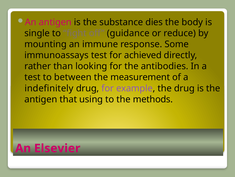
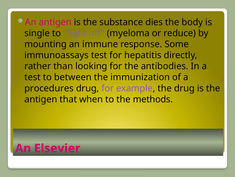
guidance: guidance -> myeloma (128, 33)
achieved: achieved -> hepatitis (143, 55)
measurement: measurement -> immunization (140, 77)
indefinitely: indefinitely -> procedures (49, 88)
using: using -> when (91, 99)
